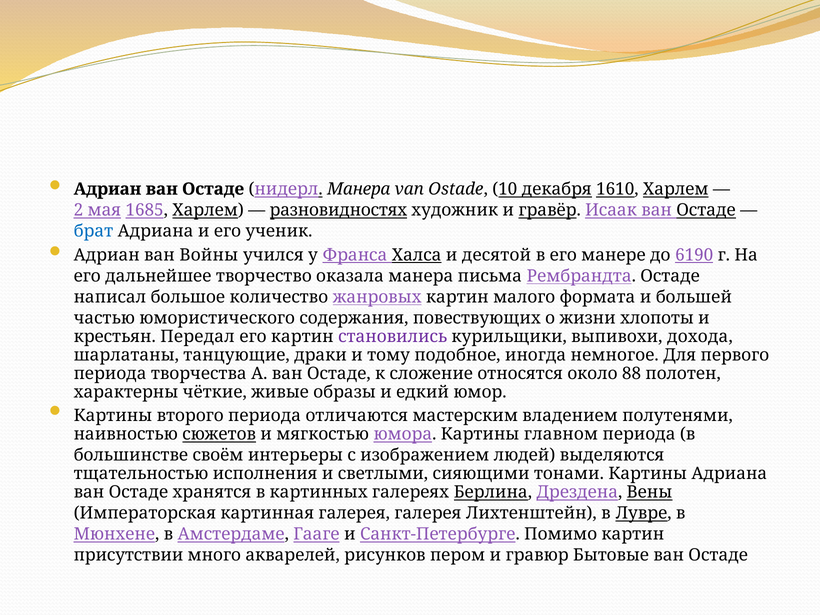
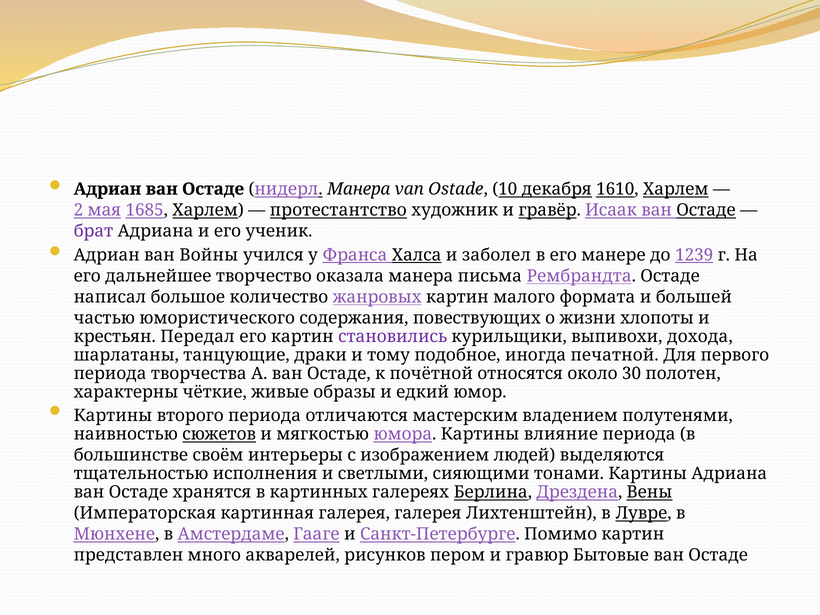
разновидностях: разновидностях -> протестантство (338, 210)
брат colour: blue -> purple (93, 231)
десятой: десятой -> заболел (497, 255)
6190: 6190 -> 1239 (694, 255)
немногое: немногое -> печатной (615, 355)
сложение: сложение -> почётной (431, 373)
88: 88 -> 30 (632, 373)
главном: главном -> влияние (561, 434)
присутствии: присутствии -> представлен (128, 555)
